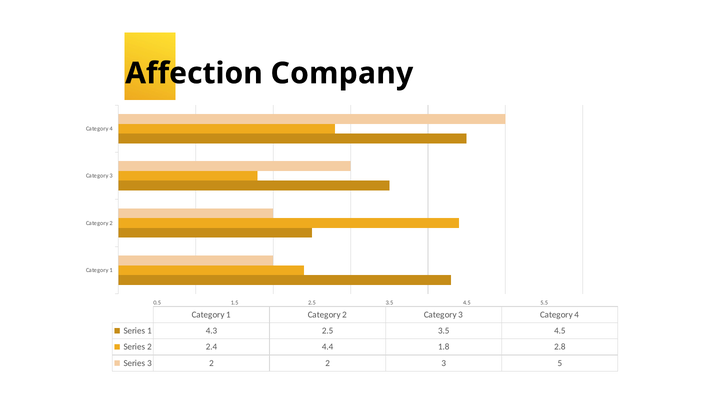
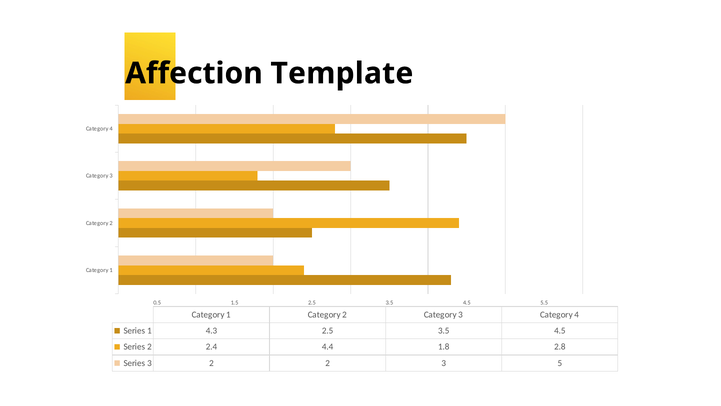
Company: Company -> Template (342, 73)
